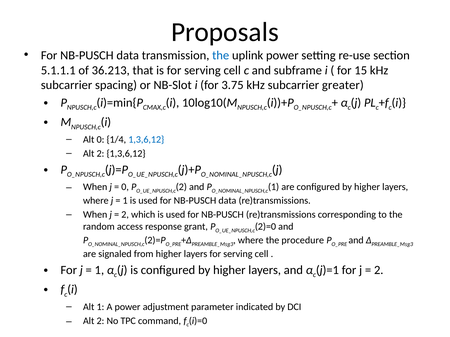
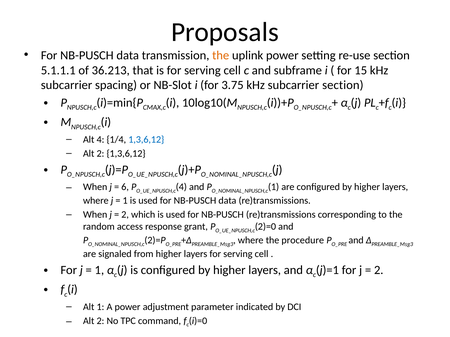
the colour: blue -> orange (221, 55)
subcarrier greater: greater -> section (343, 85)
Alt 0: 0 -> 4 (100, 140)
0: 0 -> 6 (125, 187)
2: 2 -> 4 (181, 187)
